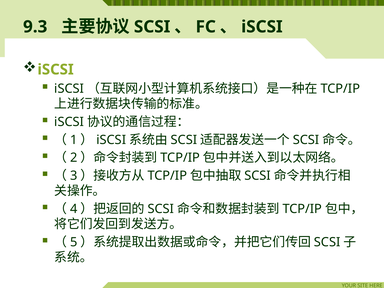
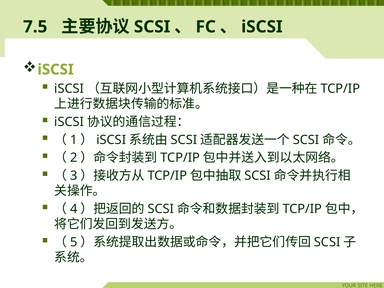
9.3: 9.3 -> 7.5 (35, 27)
